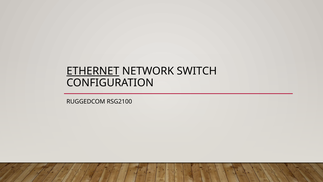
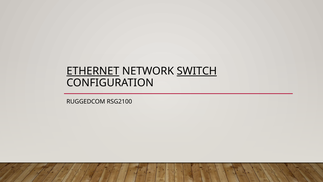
SWITCH underline: none -> present (197, 71)
